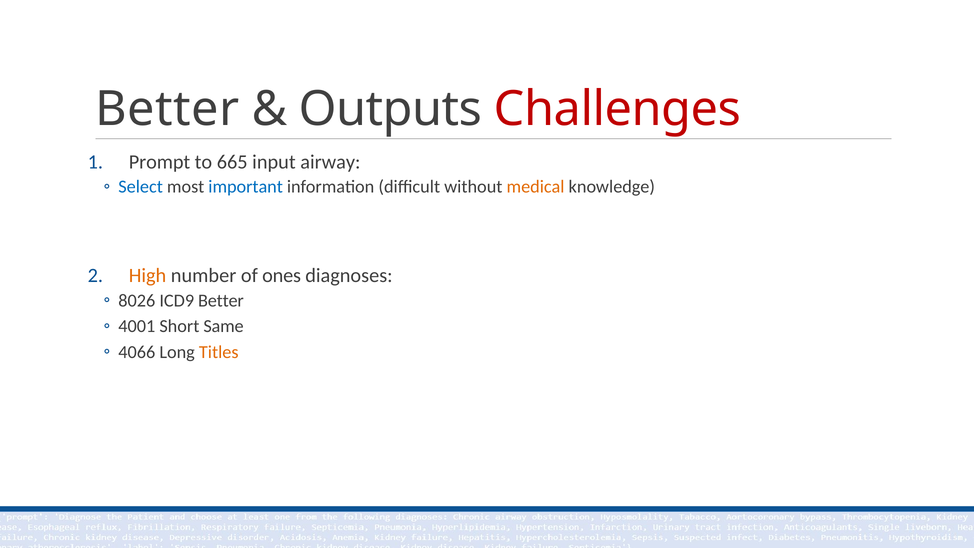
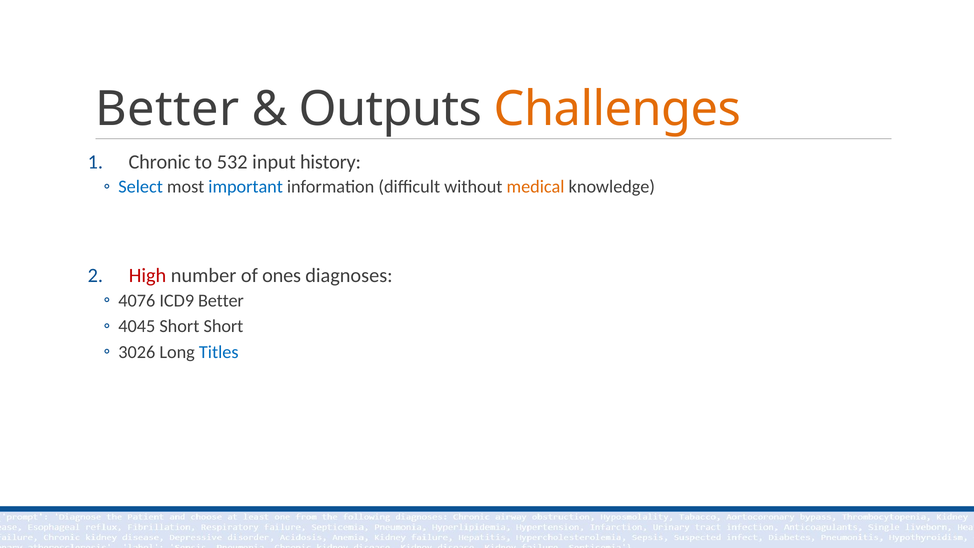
Challenges colour: red -> orange (618, 109)
Prompt: Prompt -> Chronic (160, 162)
665: 665 -> 532 (232, 162)
airway: airway -> history (330, 162)
High colour: orange -> red (147, 275)
8026: 8026 -> 4076 (137, 300)
4001: 4001 -> 4045 (137, 326)
Short Same: Same -> Short (223, 326)
4066: 4066 -> 3026 (137, 352)
Titles colour: orange -> blue (219, 352)
